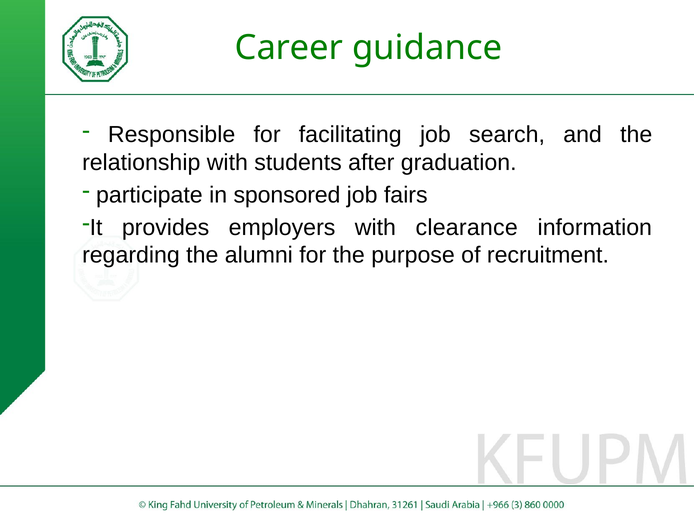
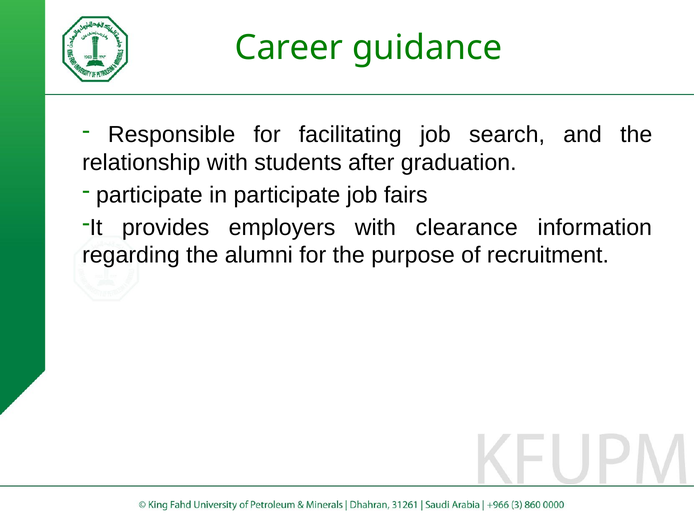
in sponsored: sponsored -> participate (287, 195)
